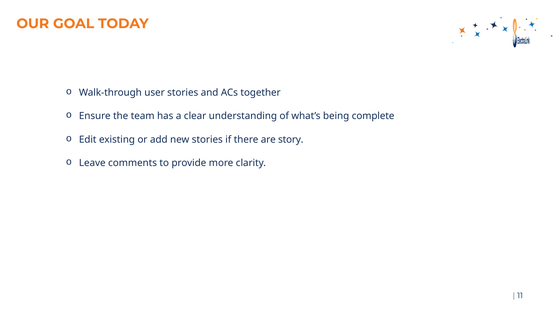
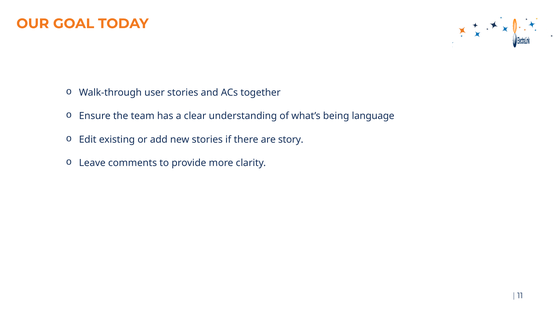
complete: complete -> language (373, 116)
